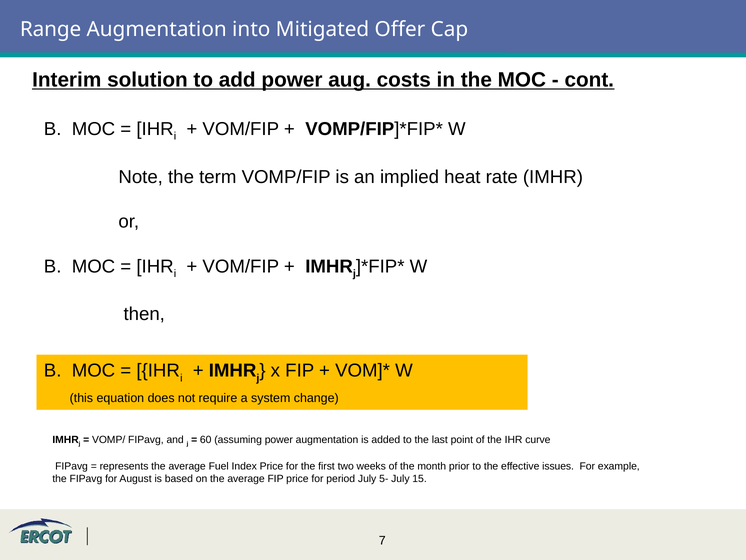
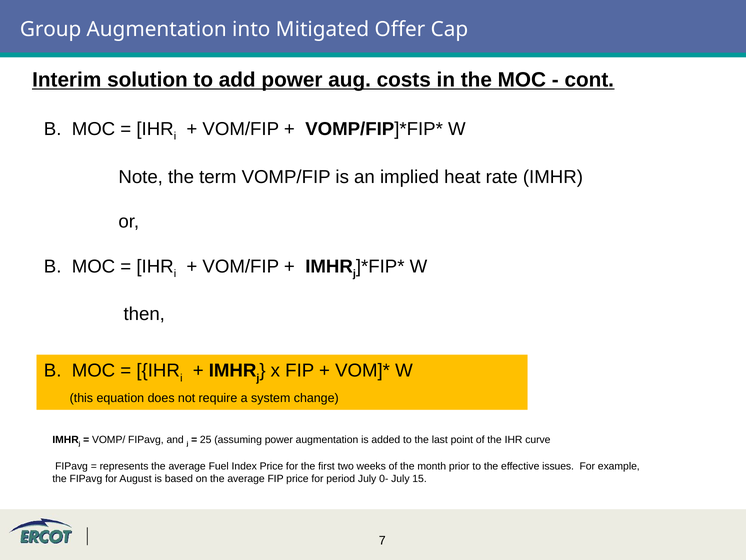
Range: Range -> Group (51, 29)
60: 60 -> 25 (206, 440)
5-: 5- -> 0- (384, 479)
